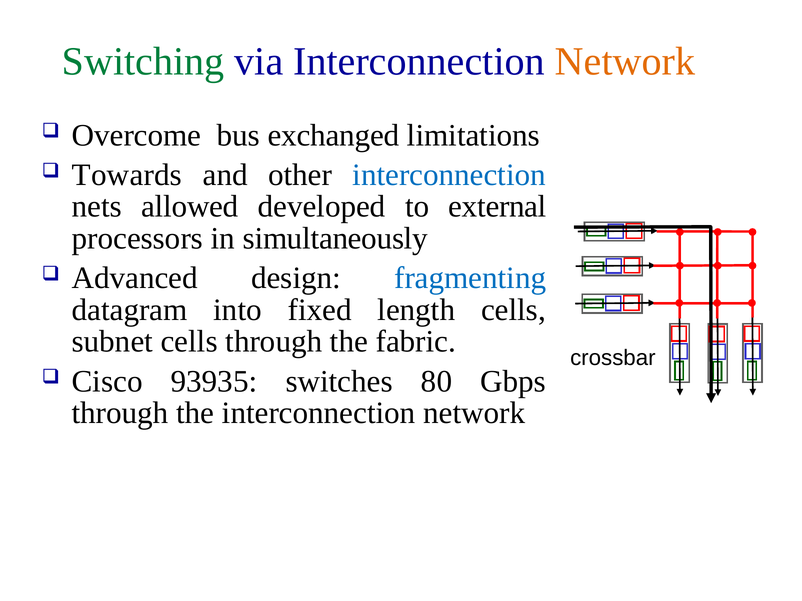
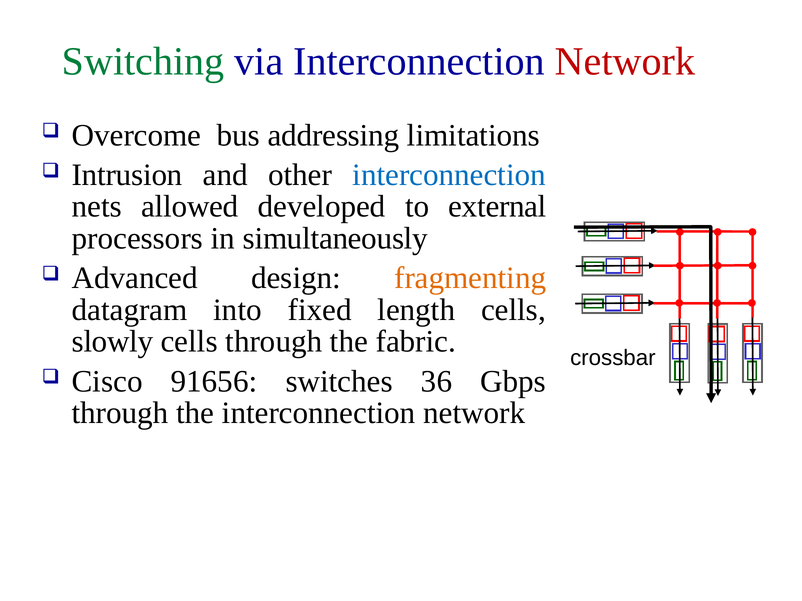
Network colour: orange -> red (625, 61)
exchanged: exchanged -> addressing (334, 135)
Towards: Towards -> Intrusion (127, 175)
fragmenting colour: blue -> orange (470, 278)
subnet: subnet -> slowly (113, 342)
93935: 93935 -> 91656 (214, 382)
80: 80 -> 36 (437, 382)
